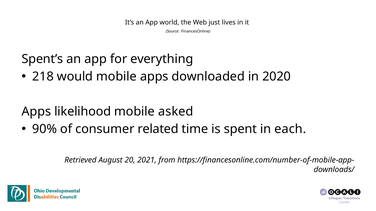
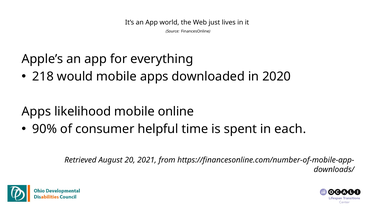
Spent’s: Spent’s -> Apple’s (42, 59)
asked: asked -> online (176, 112)
related: related -> helpful (158, 129)
